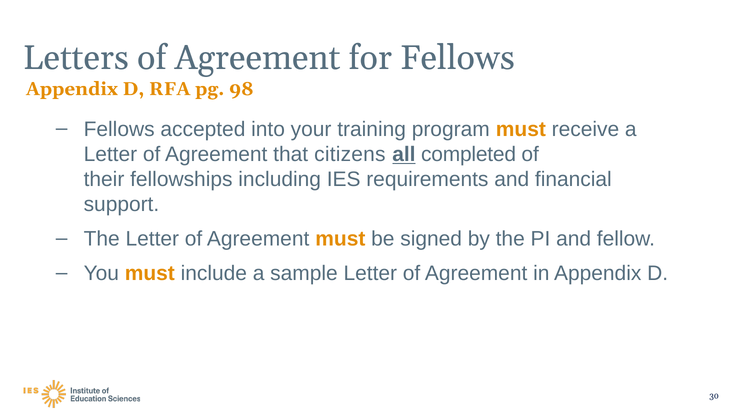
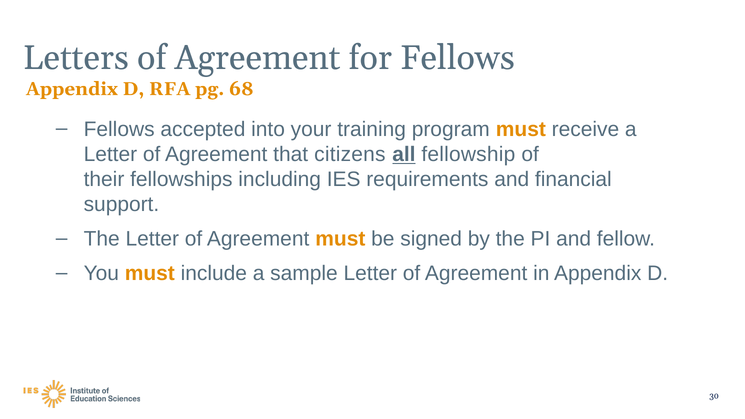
98: 98 -> 68 (241, 89)
completed: completed -> fellowship (468, 154)
